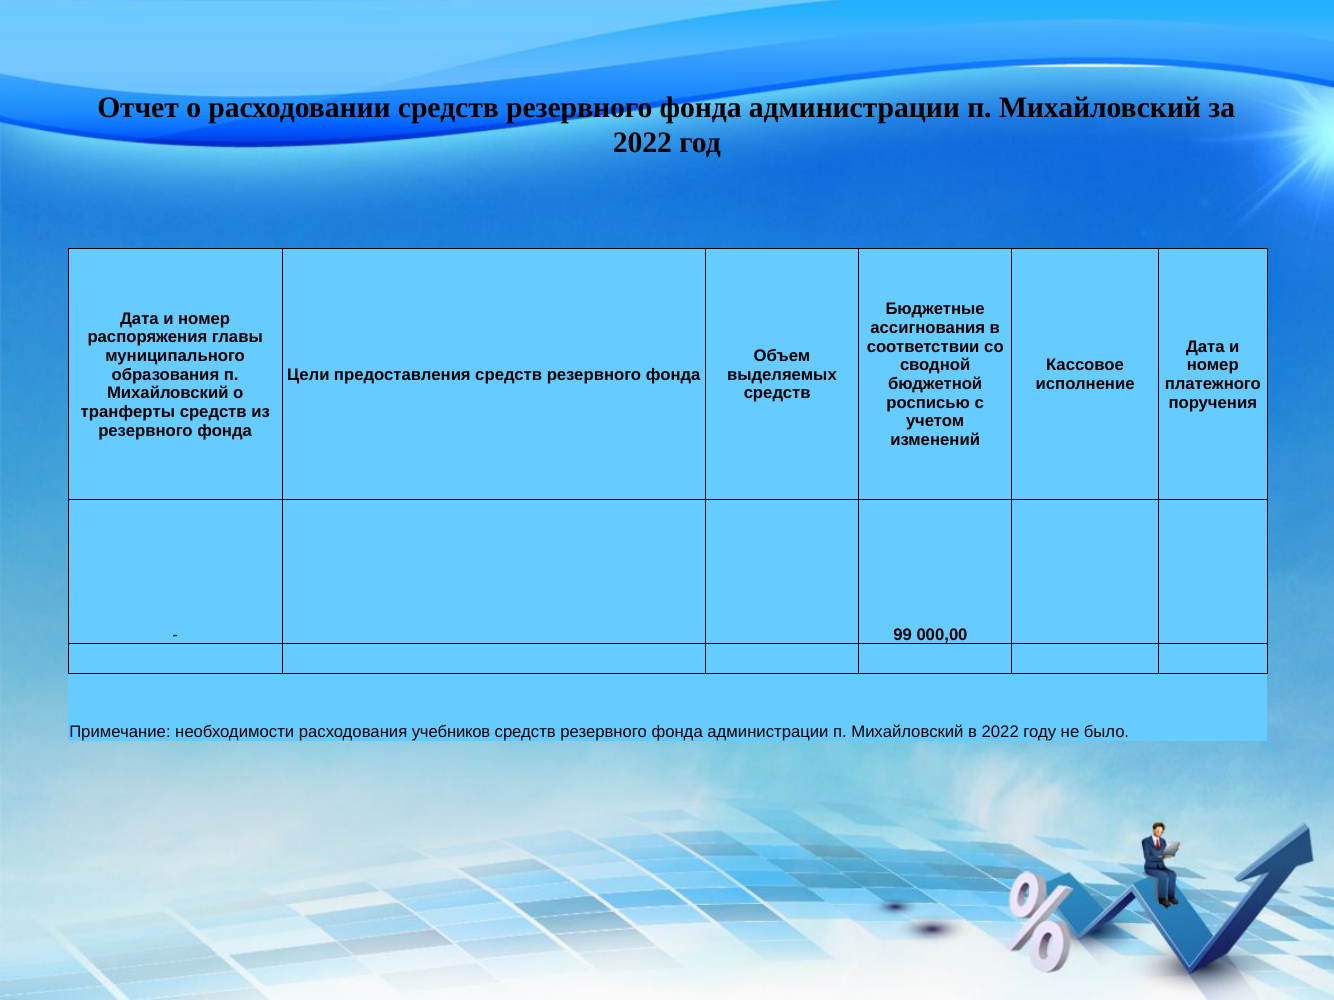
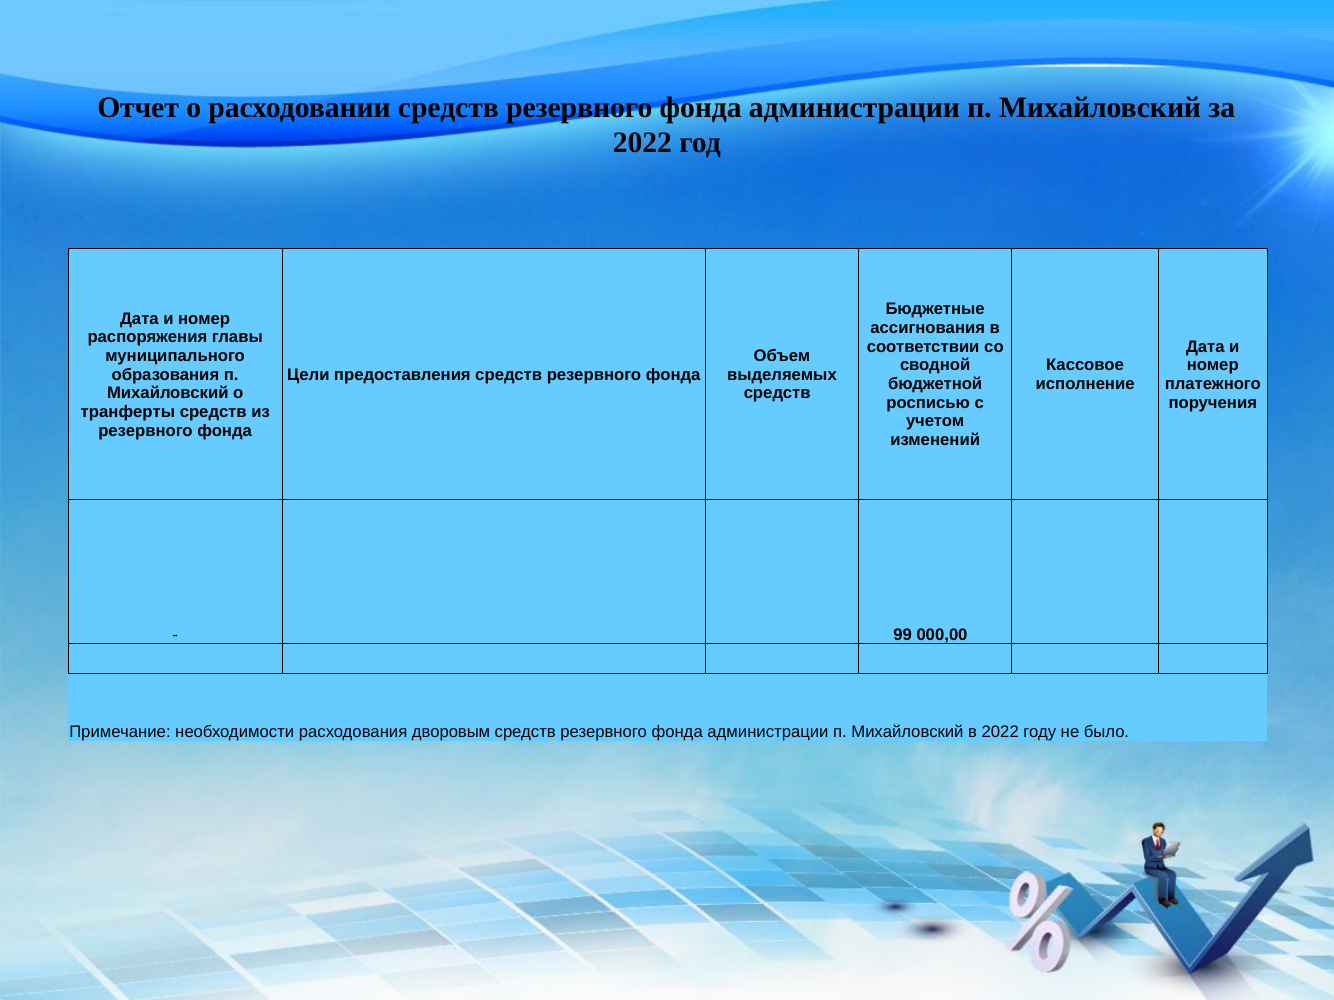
учебников: учебников -> дворовым (451, 732)
